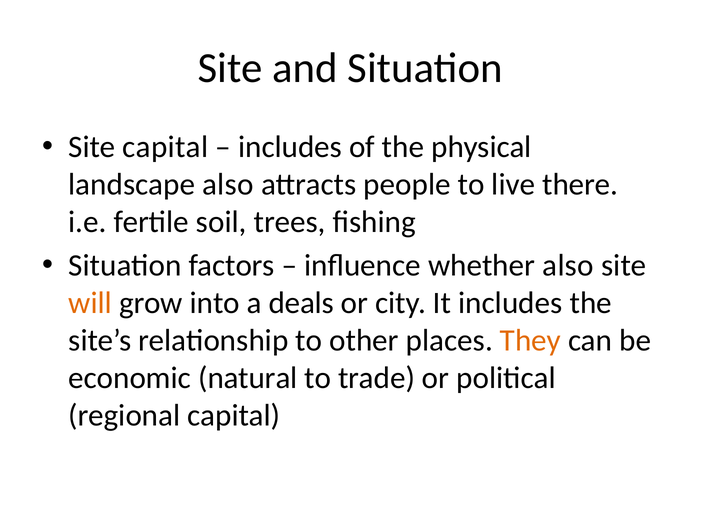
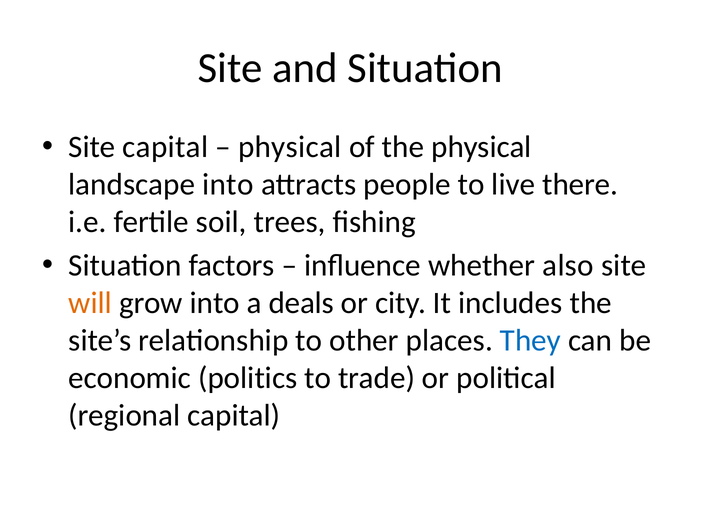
includes: includes -> physical (290, 147)
landscape also: also -> into (228, 184)
They colour: orange -> blue (530, 340)
natural: natural -> politics (248, 378)
